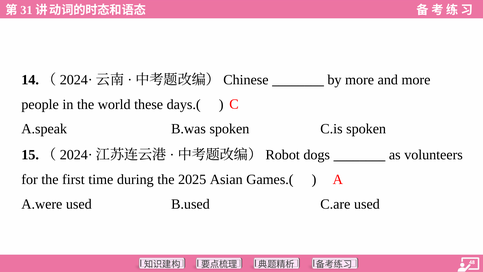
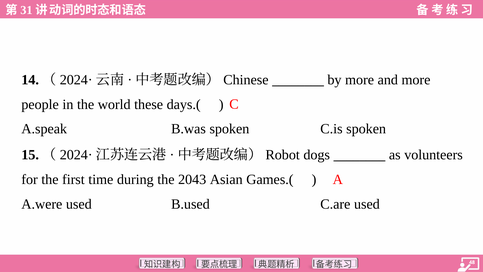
2025: 2025 -> 2043 (192, 179)
